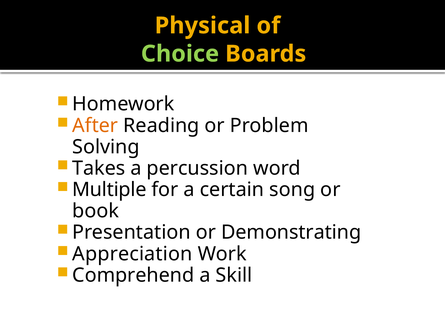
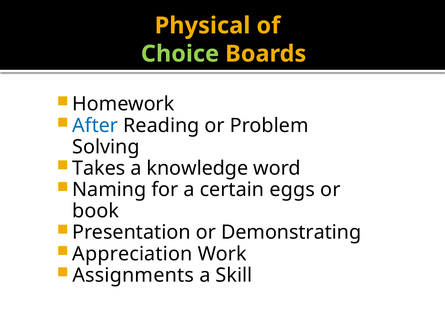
After colour: orange -> blue (95, 125)
percussion: percussion -> knowledge (197, 168)
Multiple: Multiple -> Naming (109, 190)
song: song -> eggs (292, 190)
Comprehend: Comprehend -> Assignments (133, 275)
